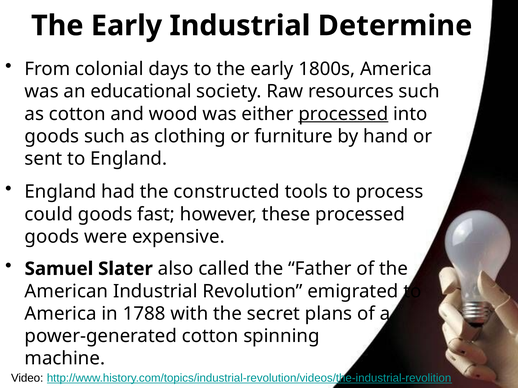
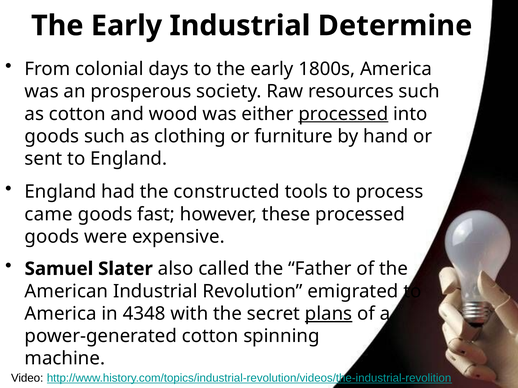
educational: educational -> prosperous (141, 92)
could: could -> came (49, 214)
1788: 1788 -> 4348 (144, 314)
plans underline: none -> present (329, 314)
